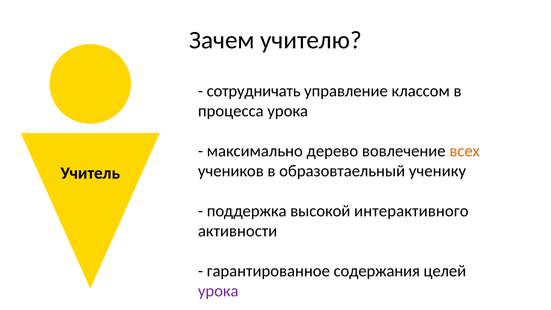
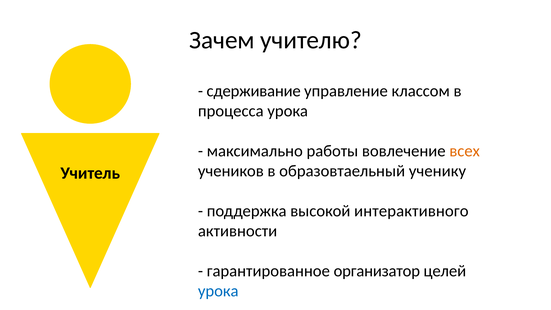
сотрудничать: сотрудничать -> сдерживание (254, 91)
дерево: дерево -> работы (332, 151)
содержания: содержания -> организатор (377, 271)
урока colour: purple -> blue (218, 291)
